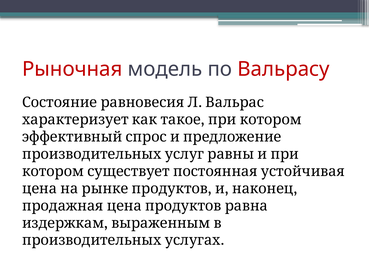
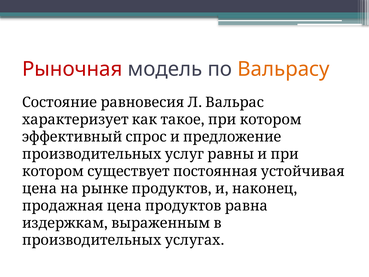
Вальрасу colour: red -> orange (284, 69)
